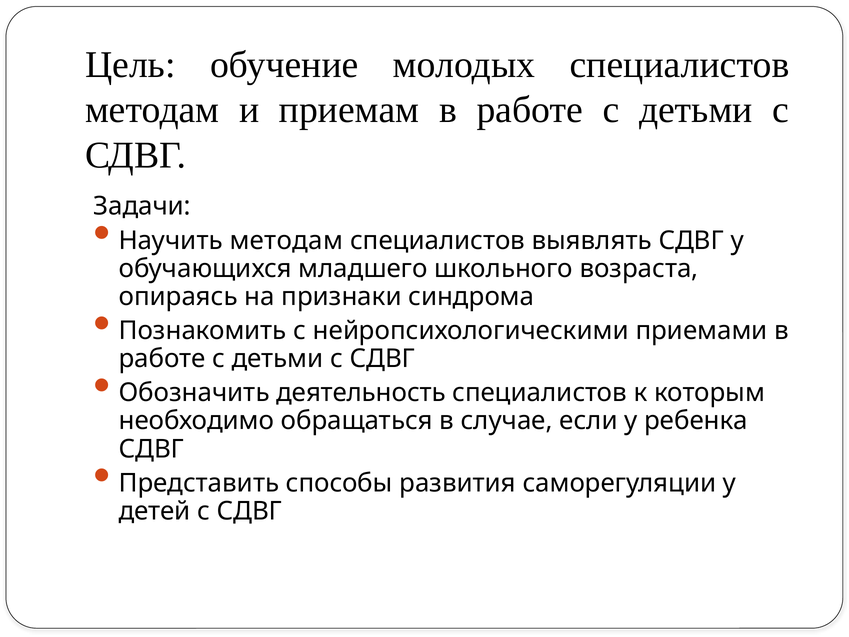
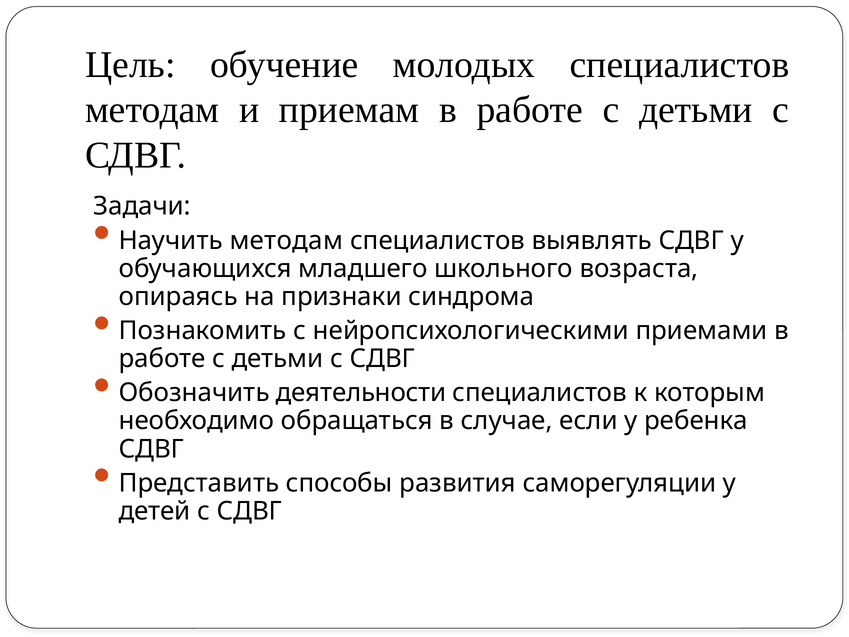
деятельность: деятельность -> деятельности (361, 393)
